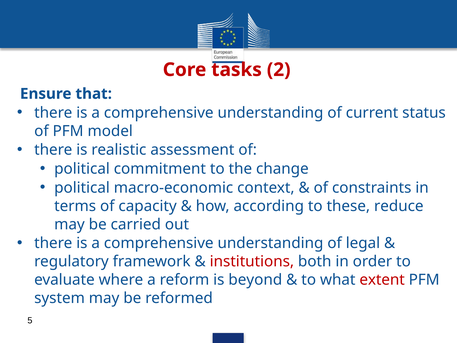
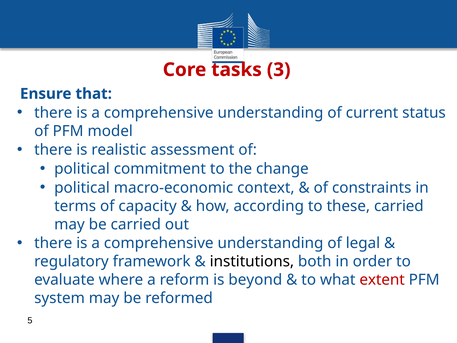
2: 2 -> 3 (279, 70)
these reduce: reduce -> carried (399, 206)
institutions colour: red -> black (252, 261)
